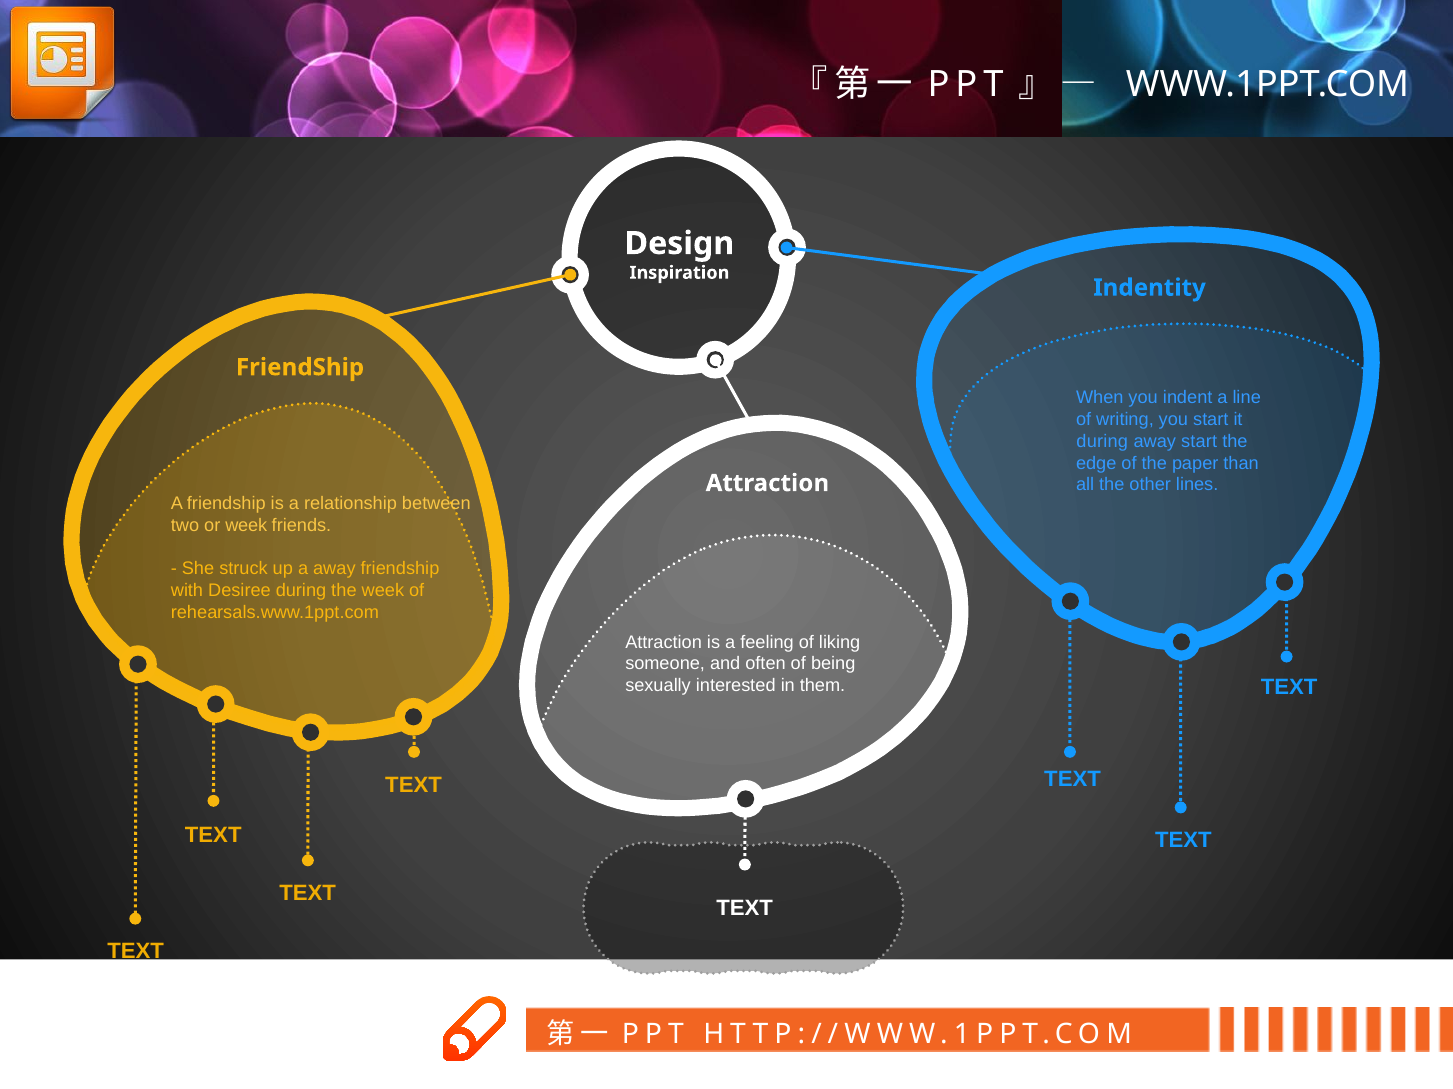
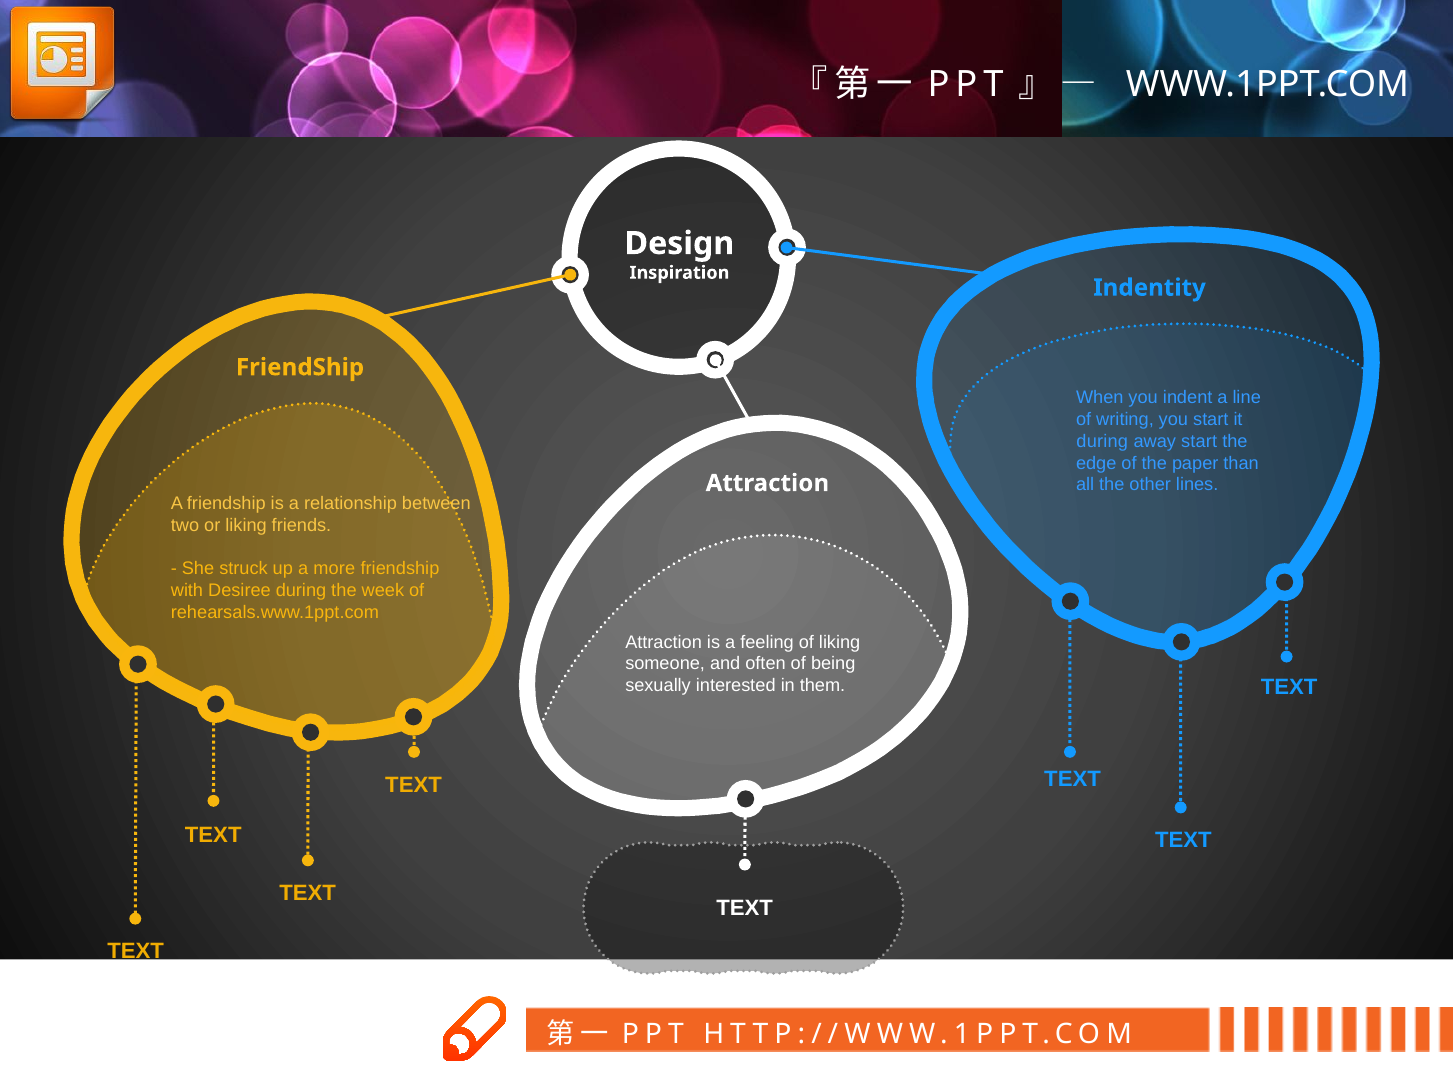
or week: week -> liking (246, 525)
a away: away -> more (334, 569)
